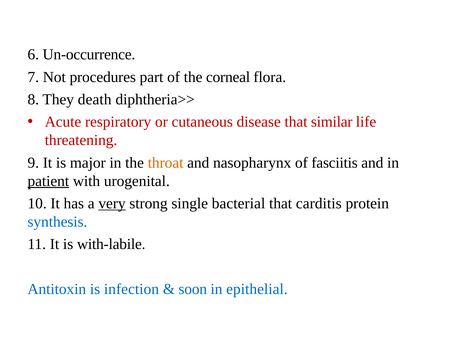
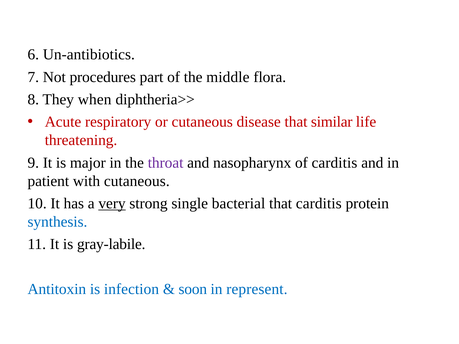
Un-occurrence: Un-occurrence -> Un-antibiotics (89, 55)
corneal: corneal -> middle (228, 77)
death: death -> when (95, 100)
throat colour: orange -> purple (166, 163)
of fasciitis: fasciitis -> carditis (334, 163)
patient underline: present -> none (48, 181)
with urogenital: urogenital -> cutaneous (137, 181)
with-labile: with-labile -> gray-labile (111, 244)
epithelial: epithelial -> represent (257, 289)
